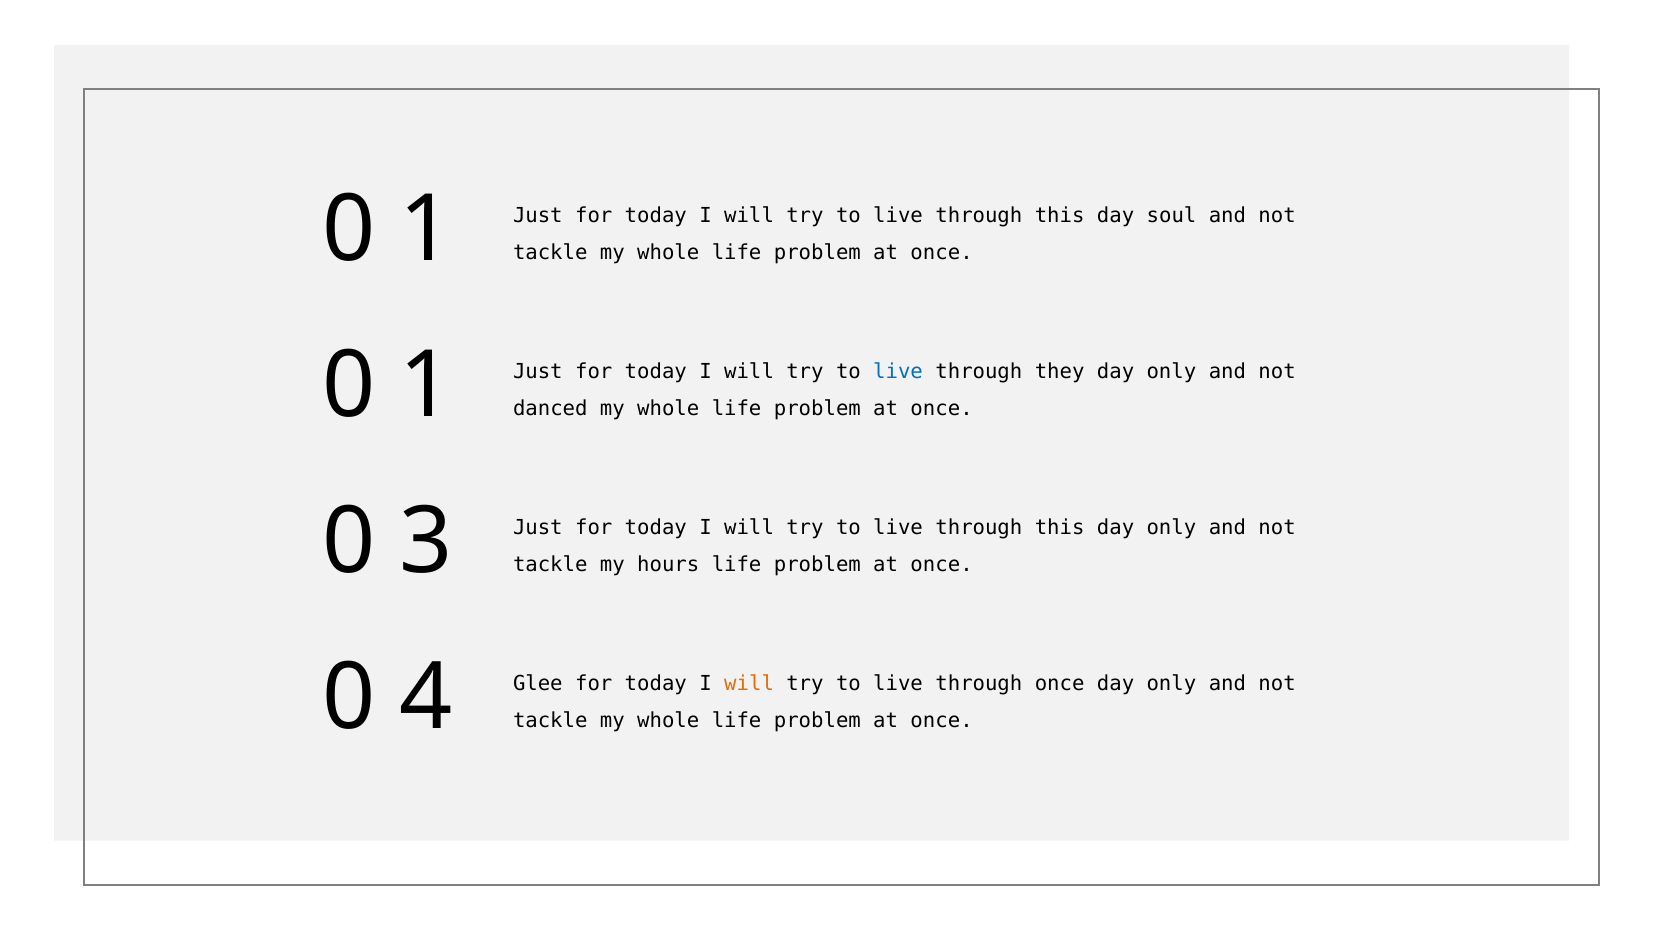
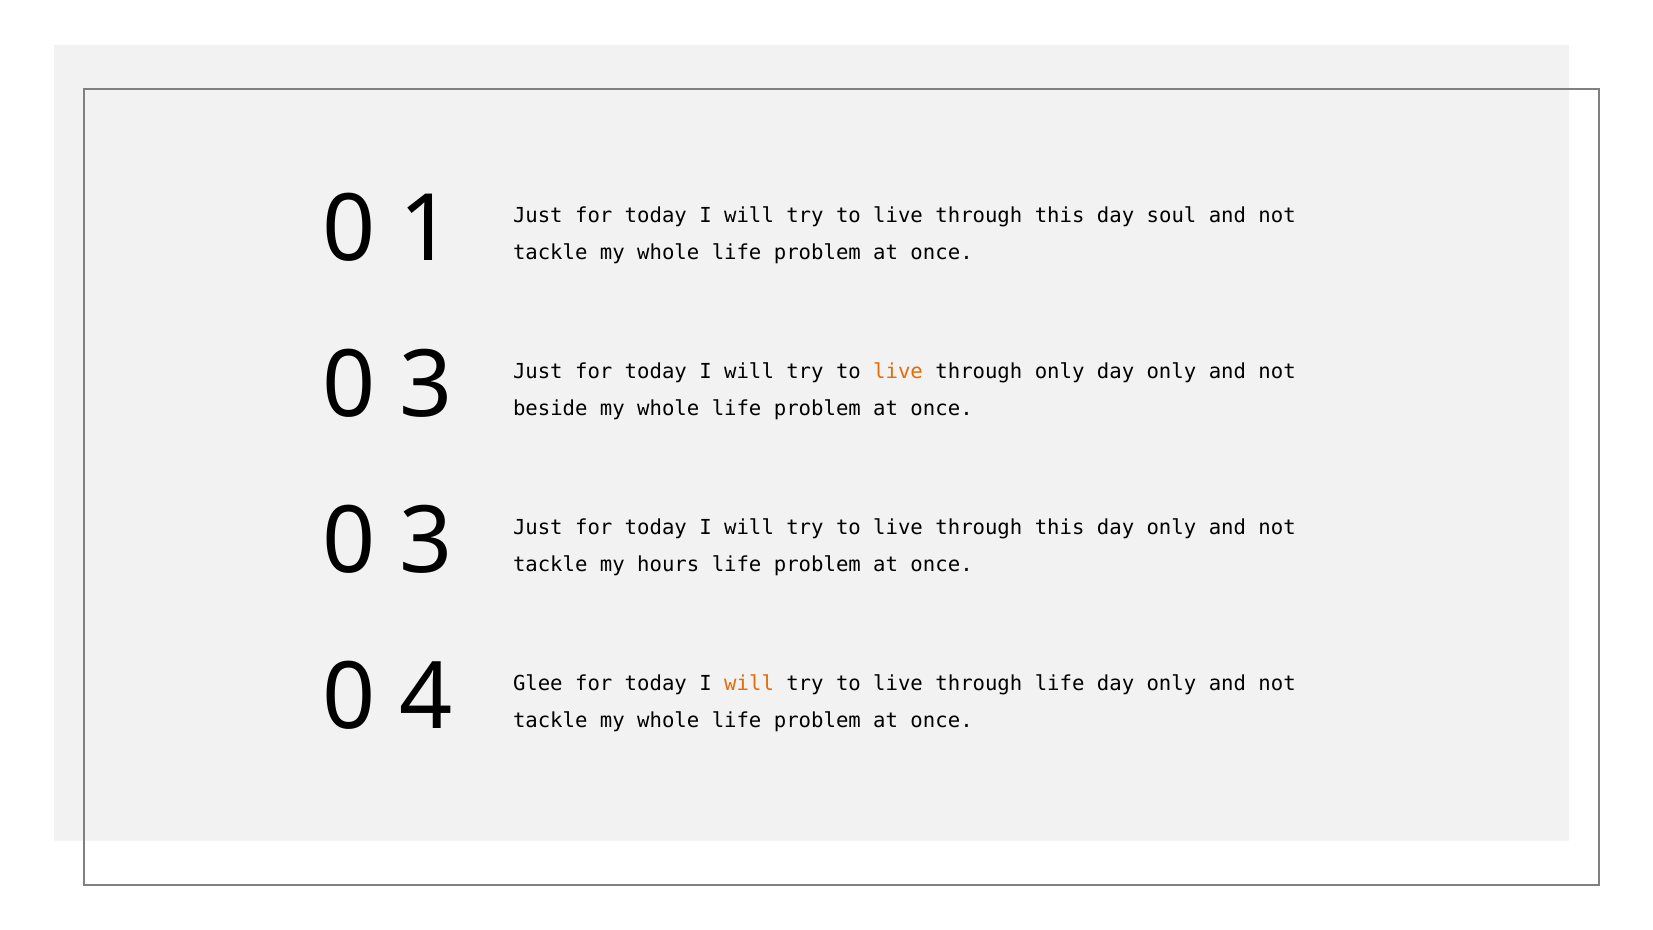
1: 1 -> 3 (426, 386)
live colour: blue -> orange (898, 371)
through they: they -> only (1060, 371)
danced: danced -> beside (550, 408)
through once: once -> life (1060, 684)
